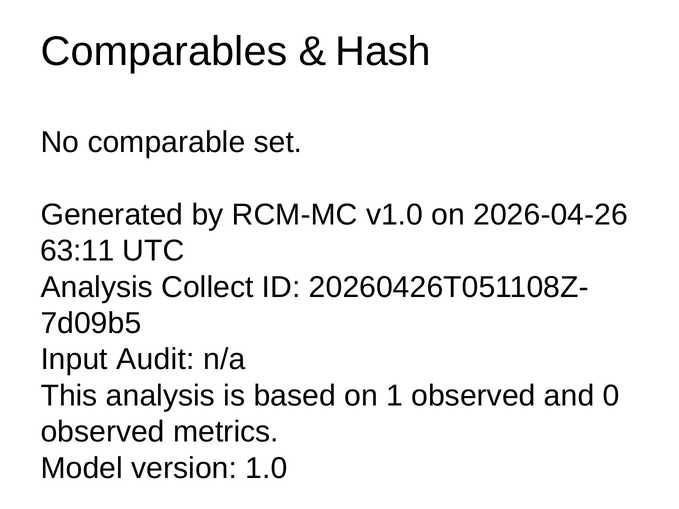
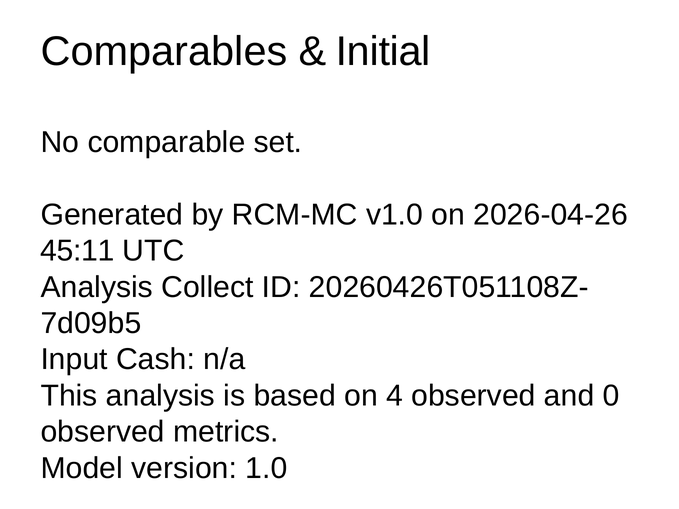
Hash: Hash -> Initial (383, 52)
63:11: 63:11 -> 45:11 (77, 251)
Audit: Audit -> Cash (156, 360)
1: 1 -> 4 (395, 396)
